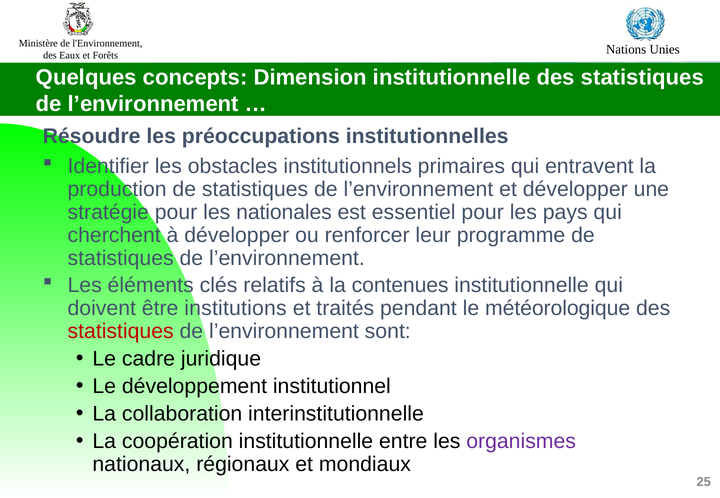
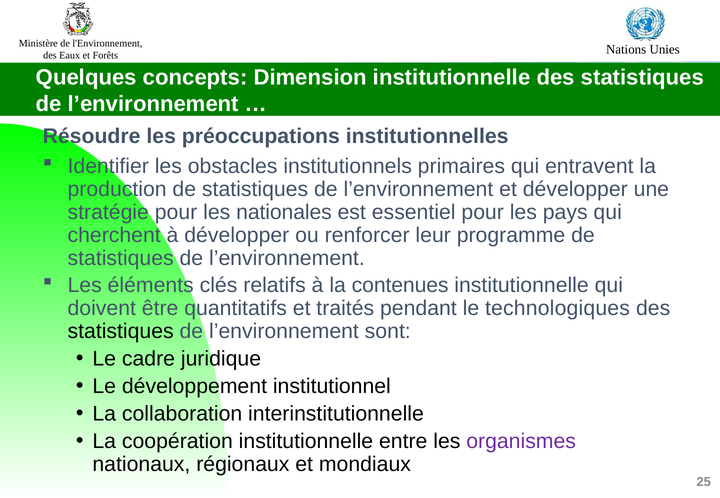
institutions: institutions -> quantitatifs (236, 309)
météorologique: météorologique -> technologiques (558, 309)
statistiques colour: red -> black (121, 332)
